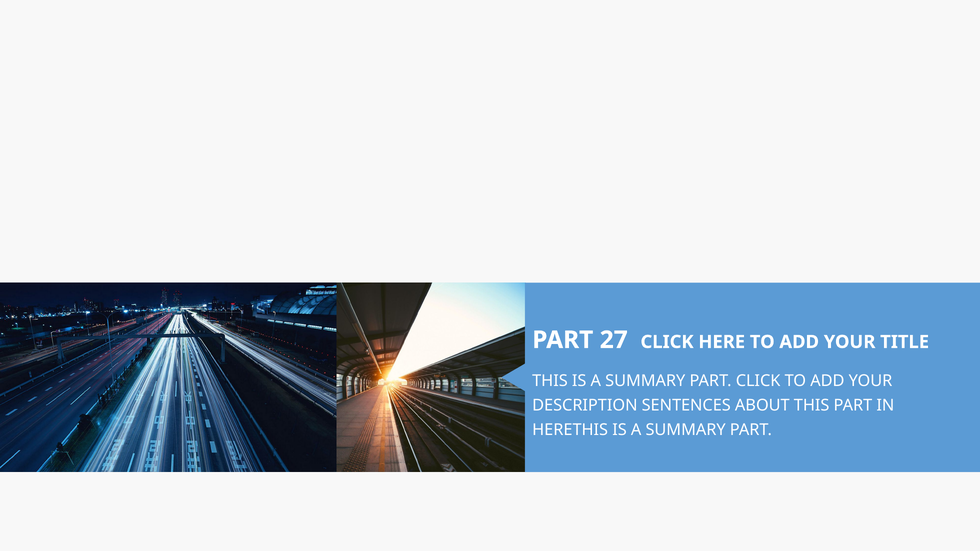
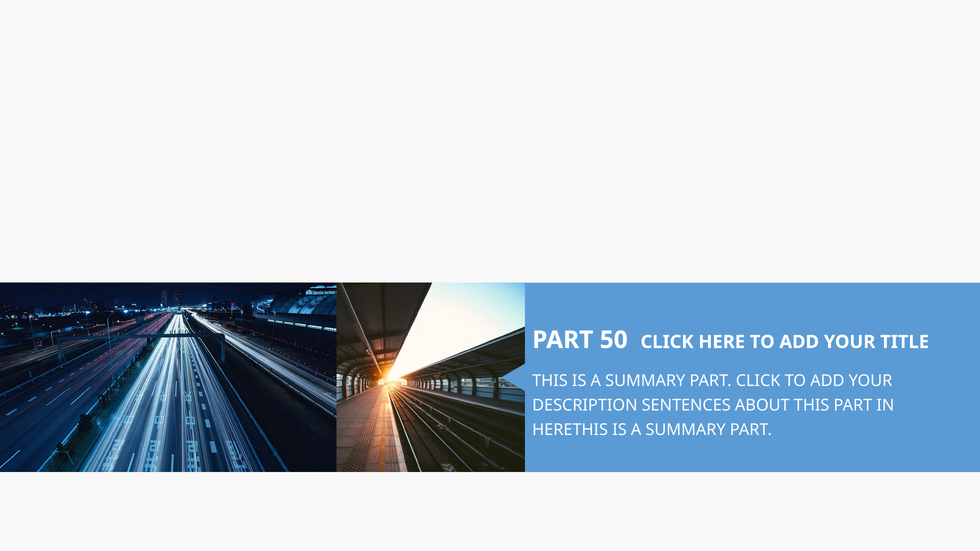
27: 27 -> 50 (614, 340)
